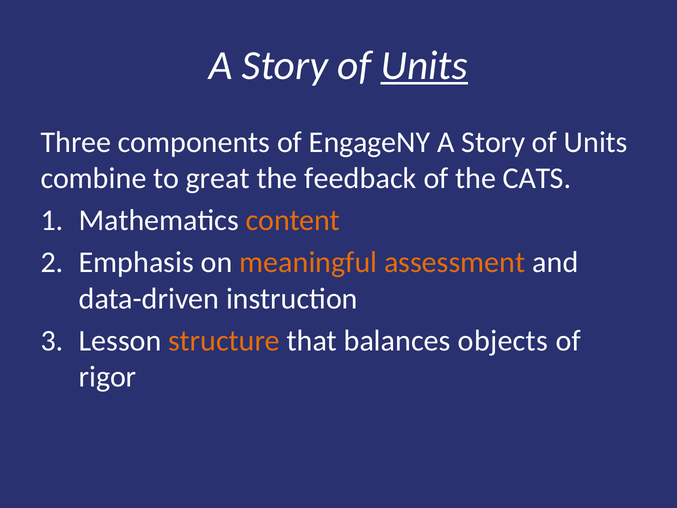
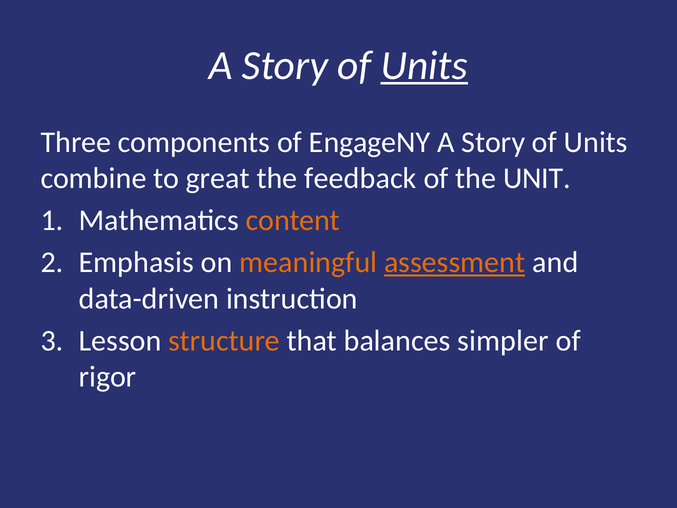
CATS: CATS -> UNIT (537, 178)
assessment underline: none -> present (455, 262)
objects: objects -> simpler (503, 341)
